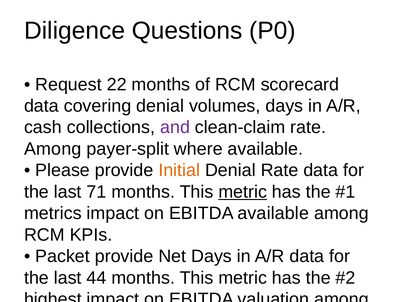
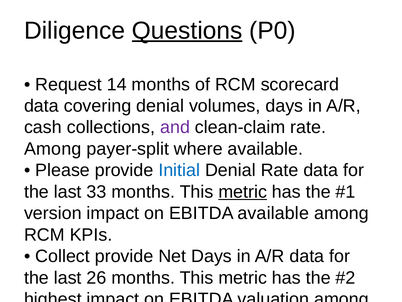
Questions underline: none -> present (187, 31)
22: 22 -> 14 (117, 84)
Initial colour: orange -> blue (179, 170)
71: 71 -> 33 (97, 192)
metrics: metrics -> version (53, 213)
Packet: Packet -> Collect (63, 256)
44: 44 -> 26 (97, 277)
